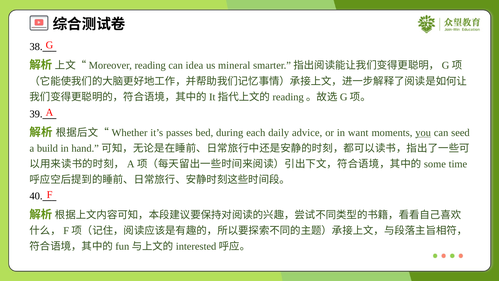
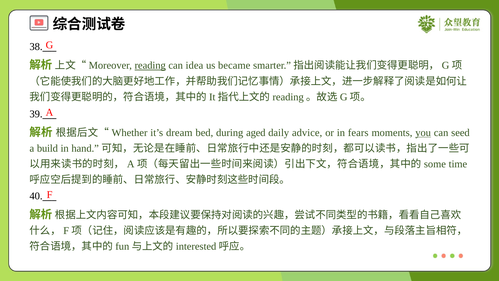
reading underline: none -> present (150, 65)
mineral: mineral -> became (234, 65)
passes: passes -> dream (179, 133)
each: each -> aged (256, 133)
want: want -> fears (358, 133)
